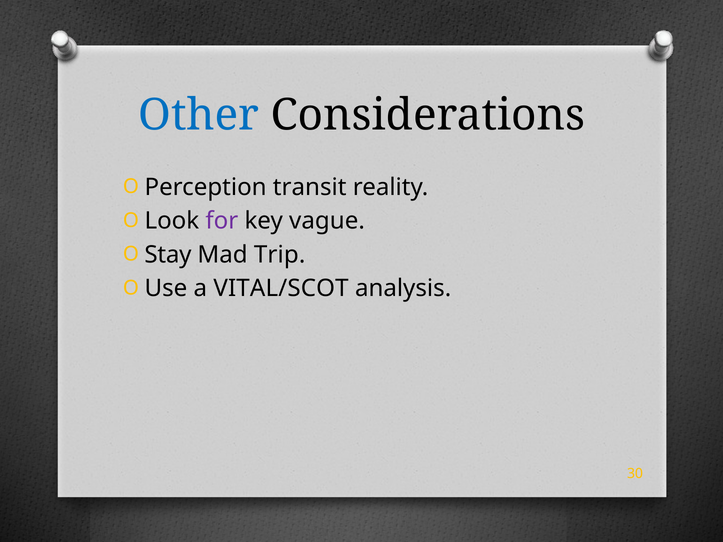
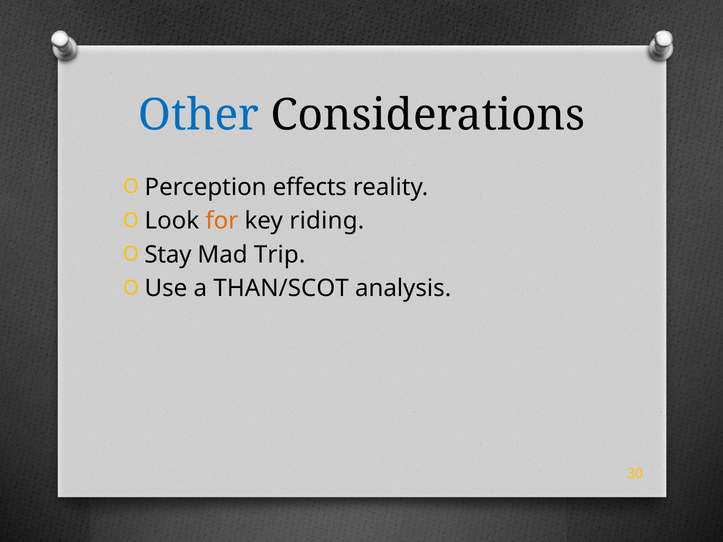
transit: transit -> effects (310, 187)
for colour: purple -> orange (222, 221)
vague: vague -> riding (327, 221)
VITAL/SCOT: VITAL/SCOT -> THAN/SCOT (281, 289)
